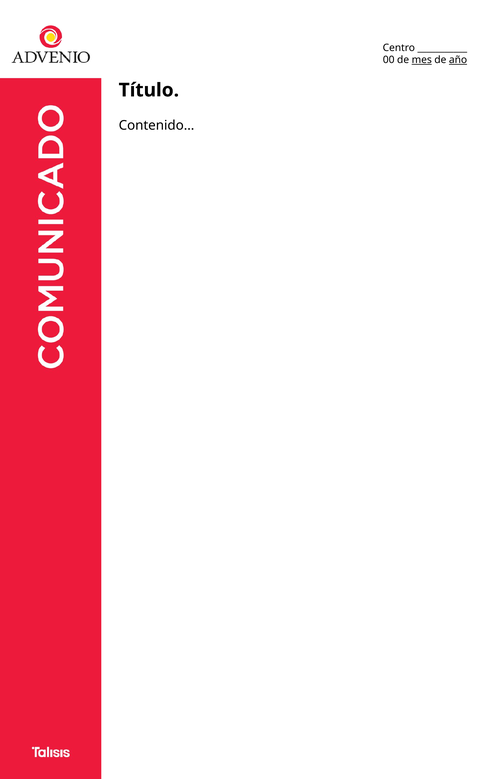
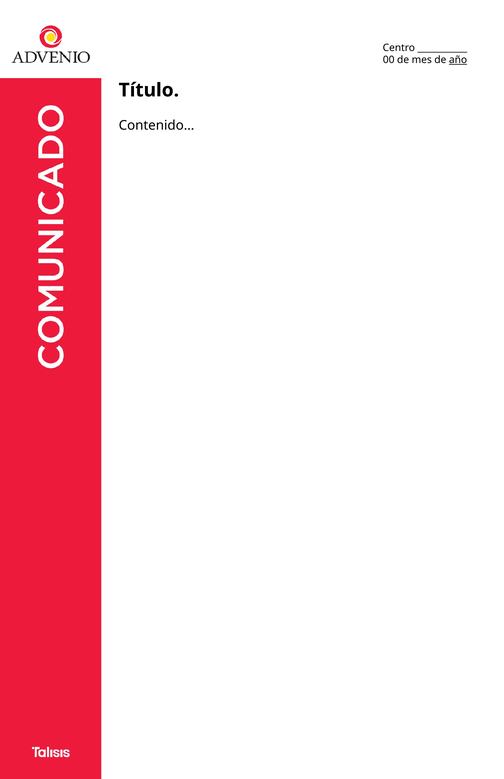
mes underline: present -> none (422, 60)
